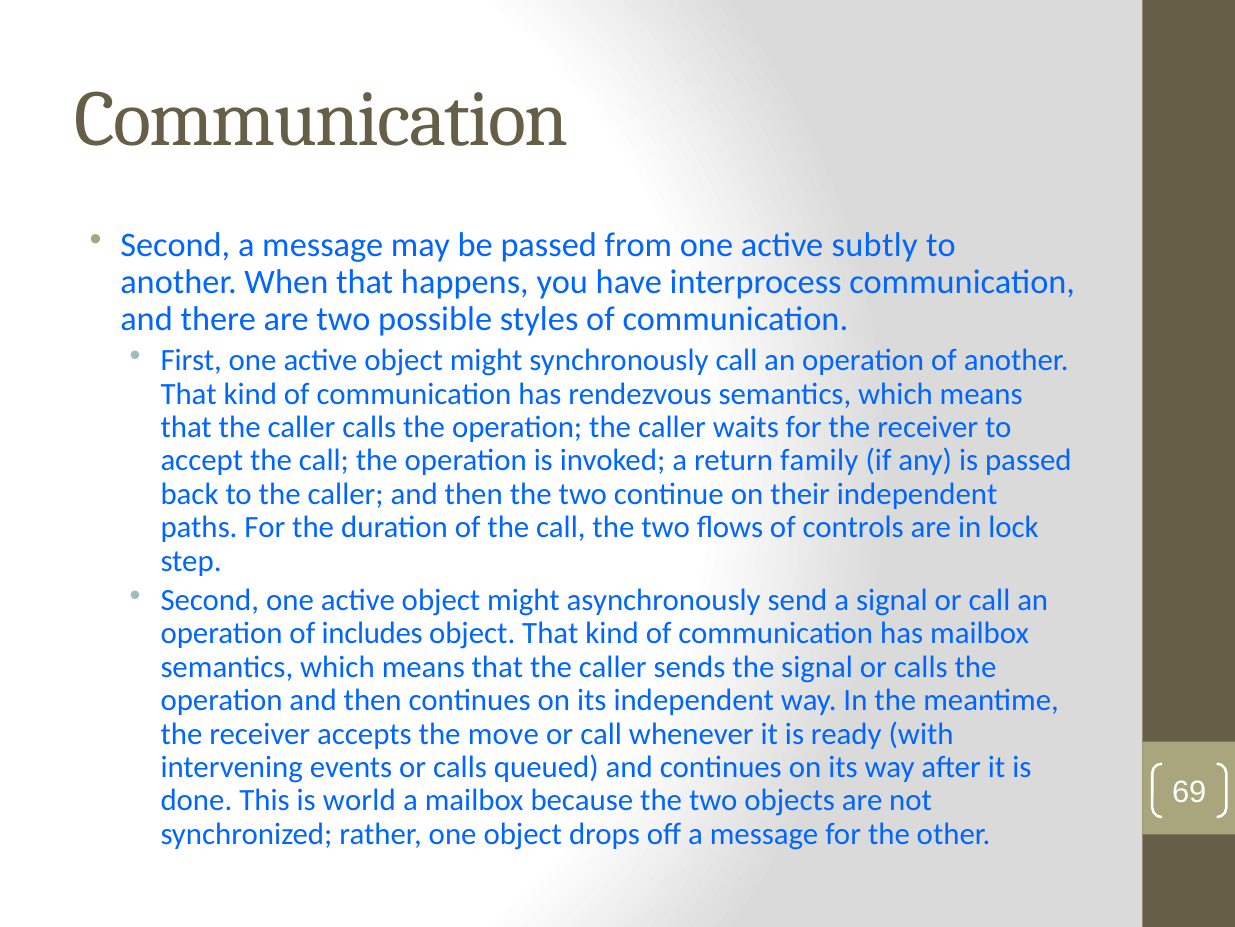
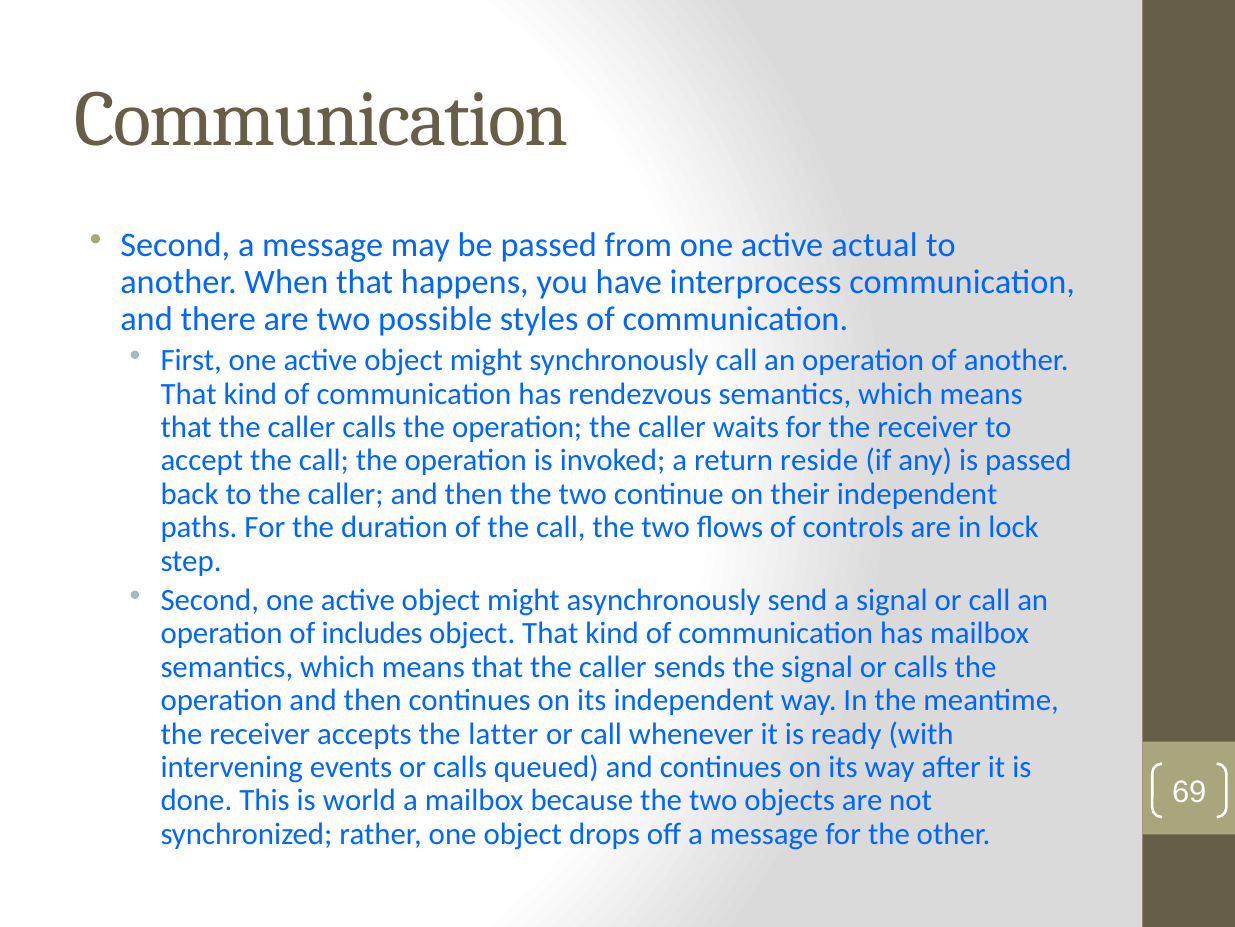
subtly: subtly -> actual (875, 245)
family: family -> reside (819, 460)
move: move -> latter (503, 733)
